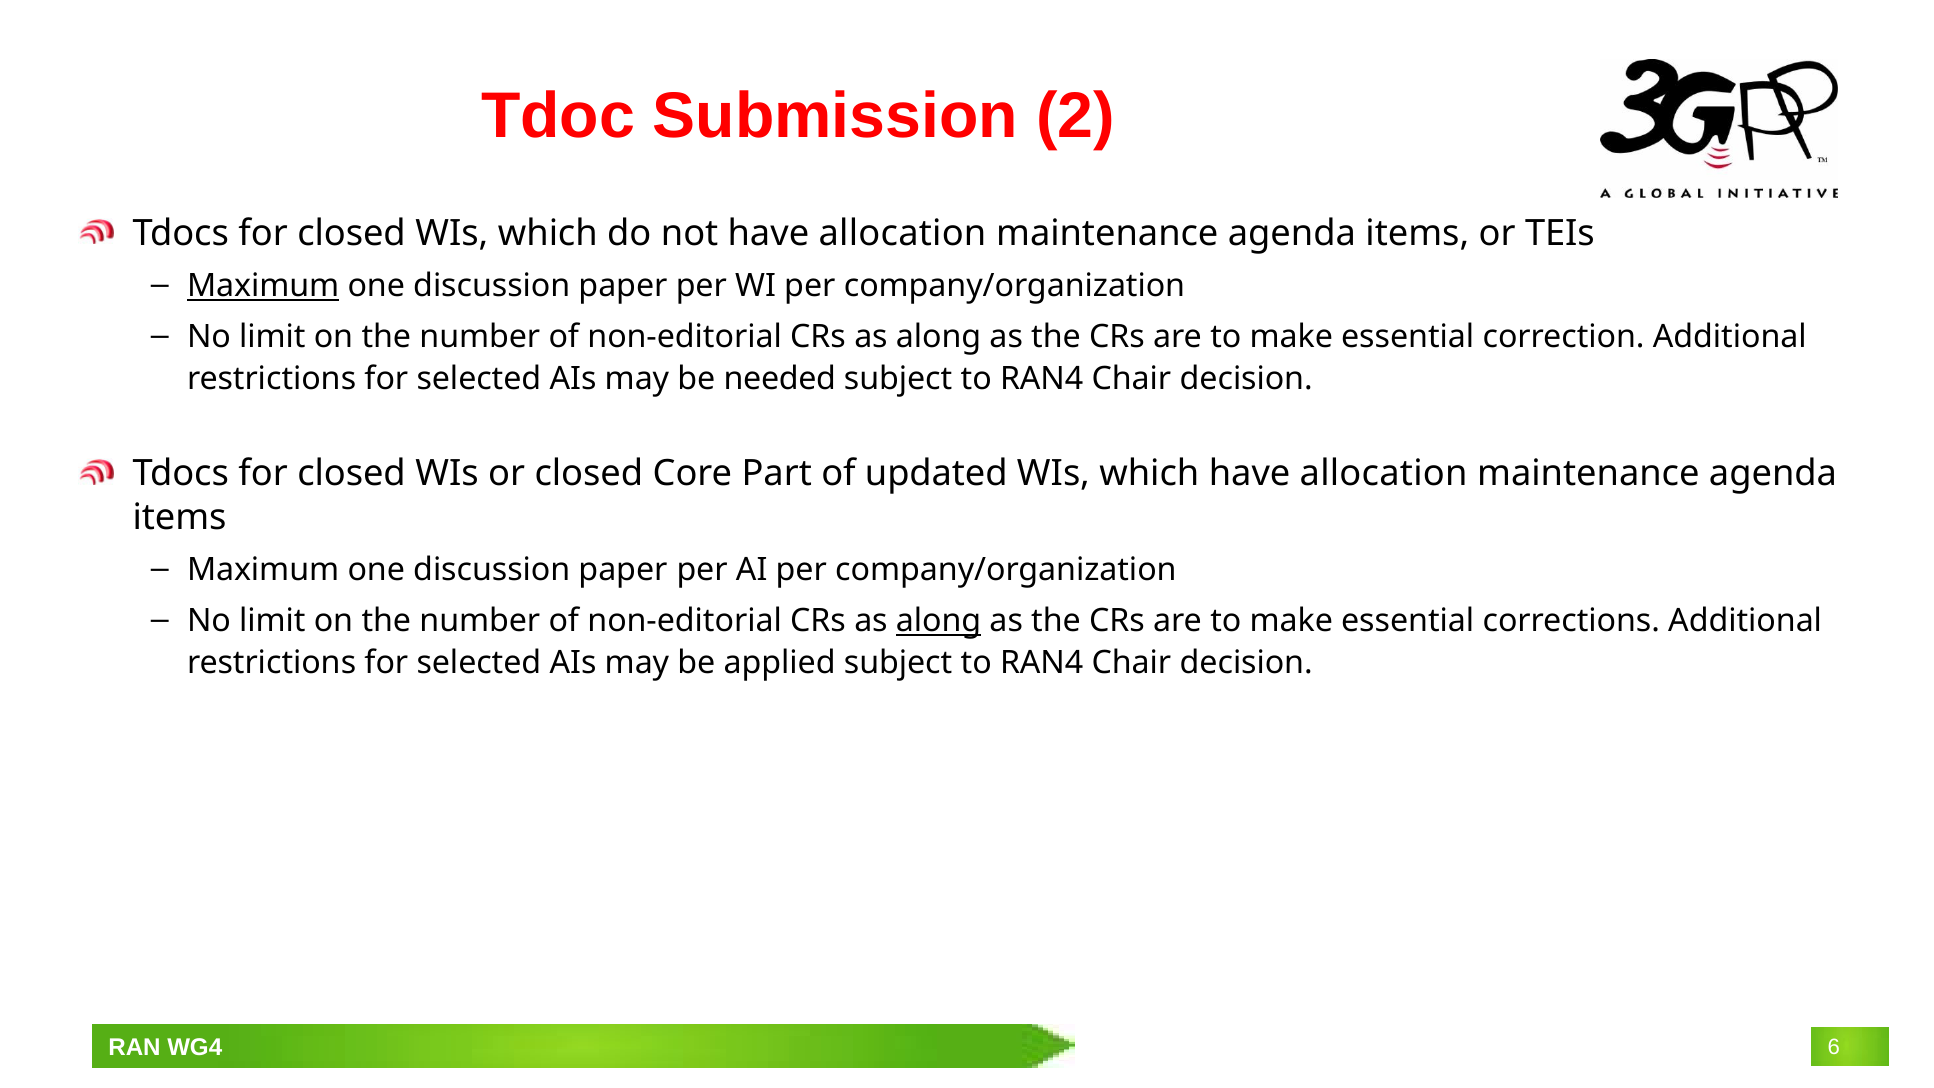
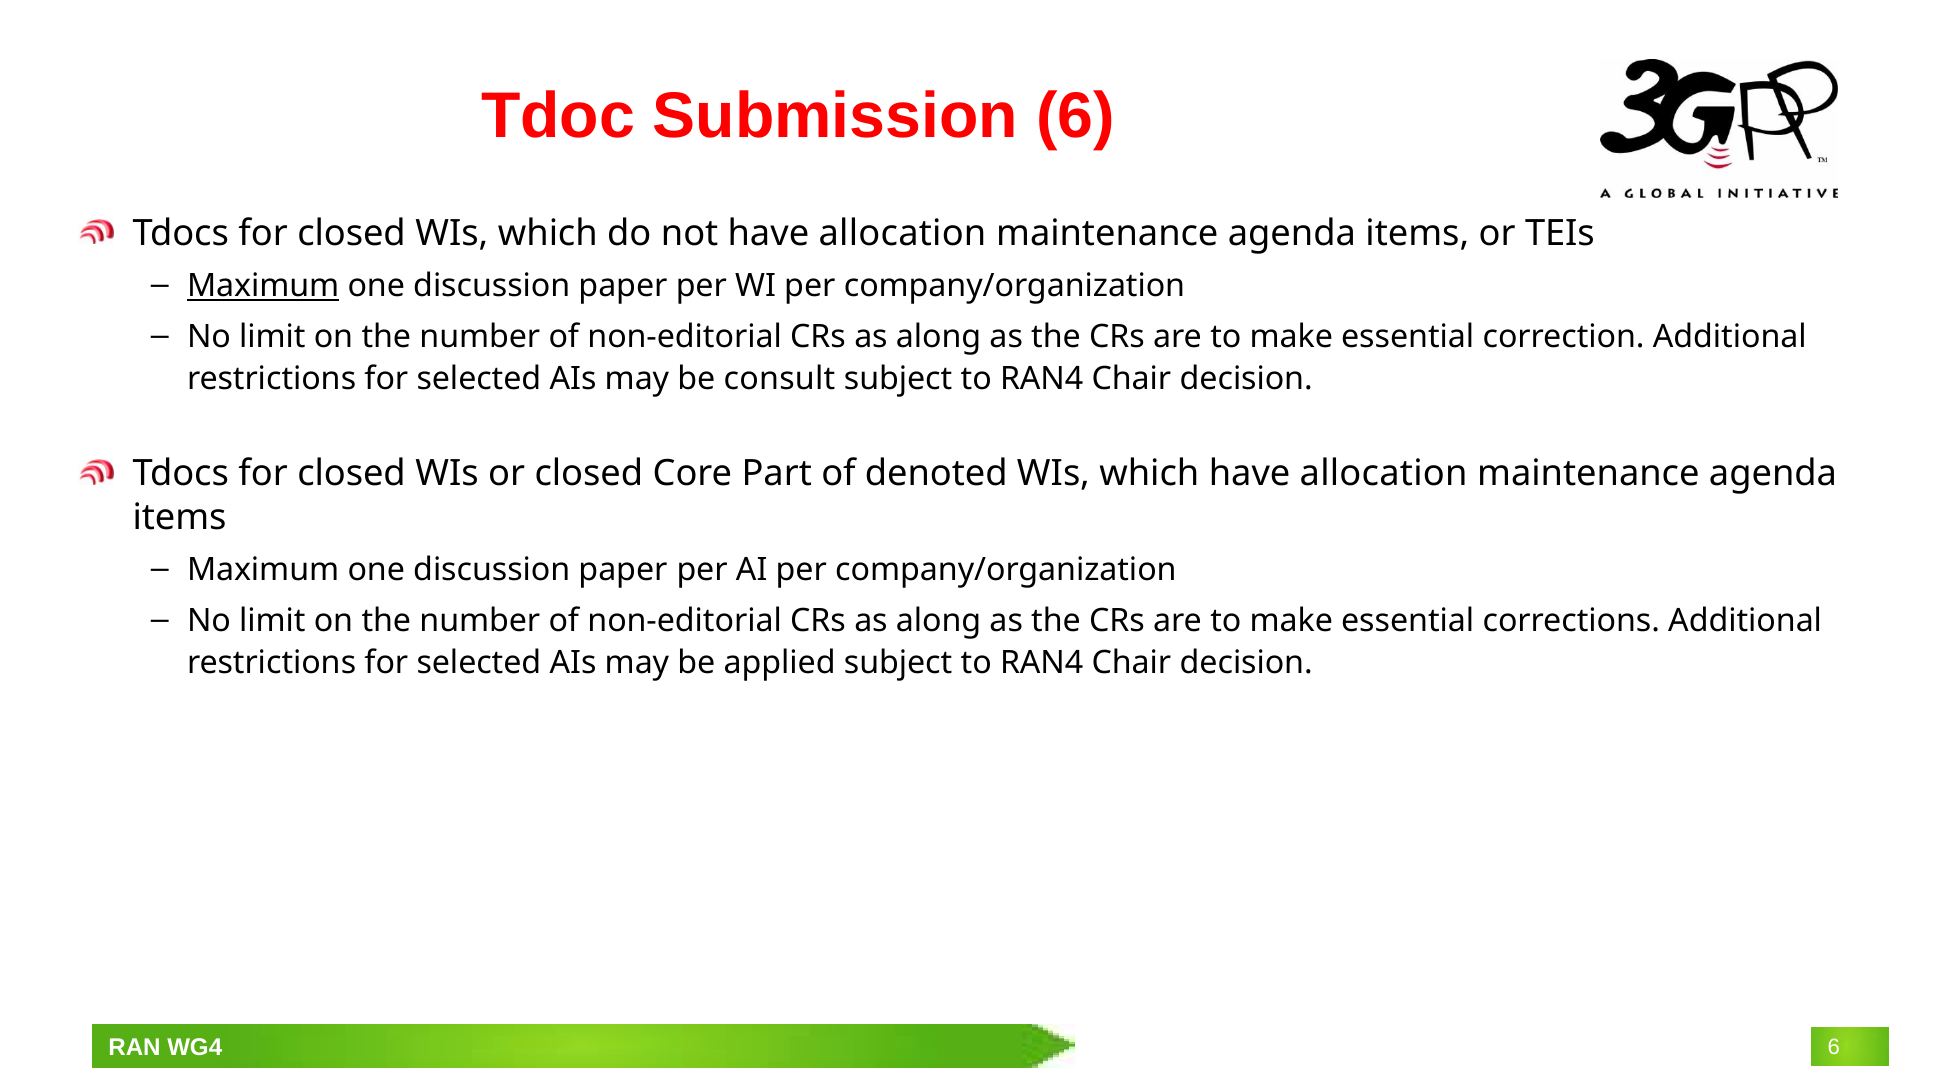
Submission 2: 2 -> 6 (1075, 116)
needed: needed -> consult (779, 379)
updated: updated -> denoted (936, 474)
along underline: present -> none (939, 621)
